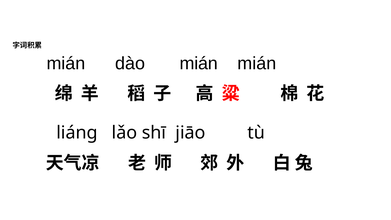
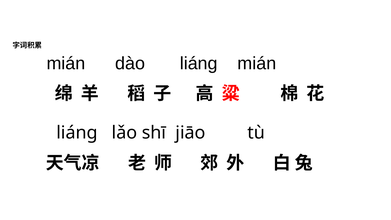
dào mián: mián -> liáng (199, 63)
